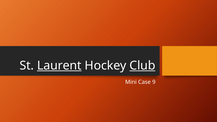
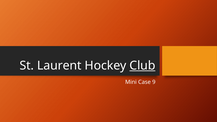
Laurent underline: present -> none (59, 66)
